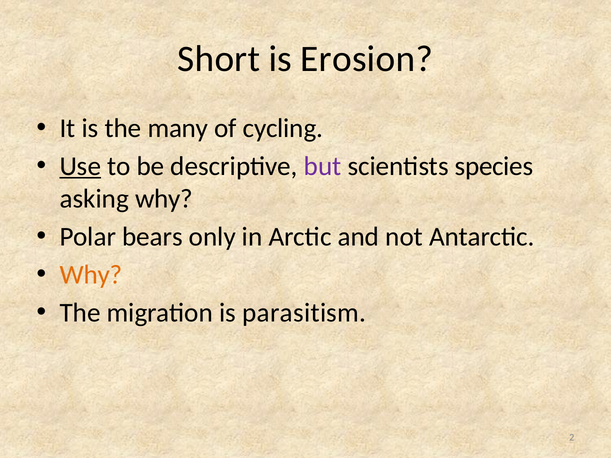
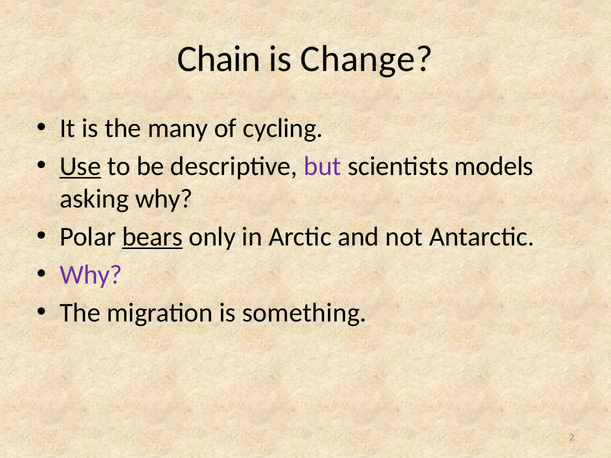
Short: Short -> Chain (219, 59)
Erosion: Erosion -> Change (367, 59)
species: species -> models (494, 166)
bears underline: none -> present (152, 237)
Why colour: orange -> purple (91, 275)
parasitism: parasitism -> something (304, 313)
